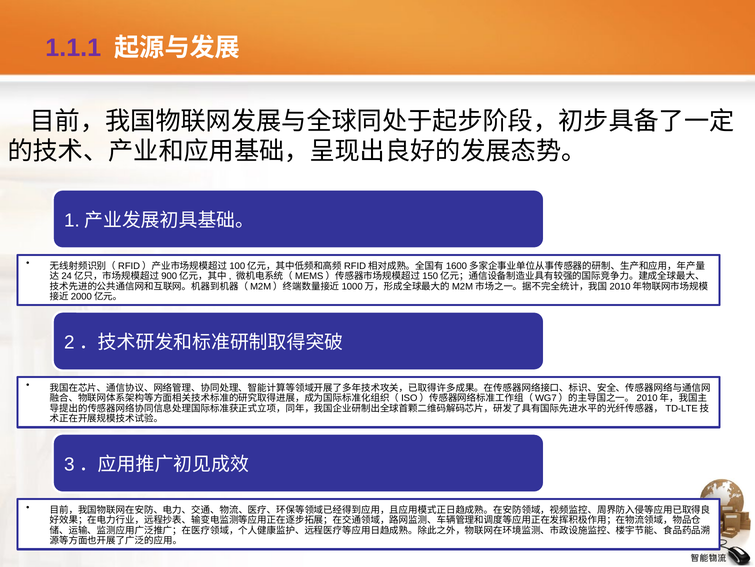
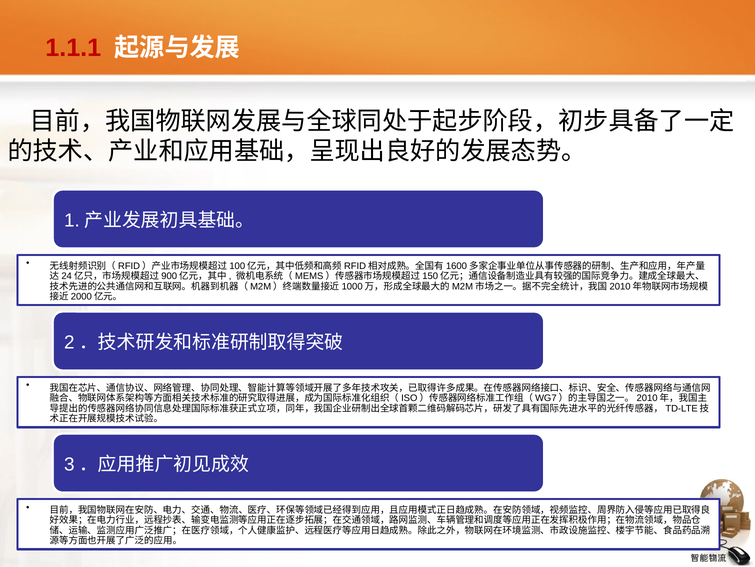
1.1.1 colour: purple -> red (73, 48)
